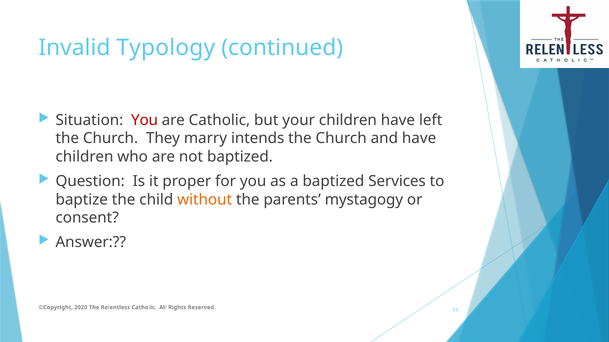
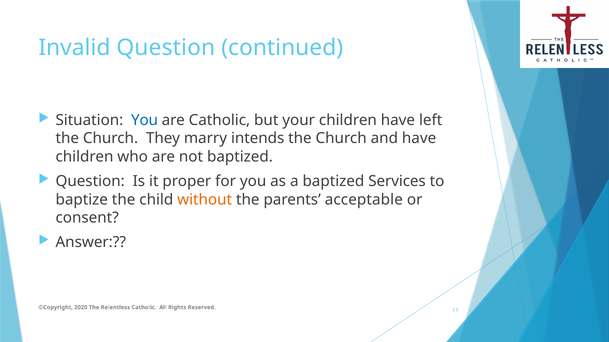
Invalid Typology: Typology -> Question (166, 48)
You colour: red -> blue (145, 120)
mystagogy: mystagogy -> acceptable (364, 200)
